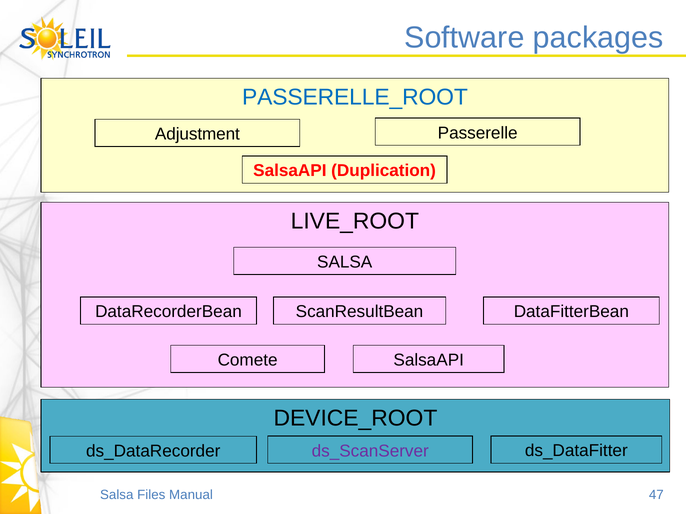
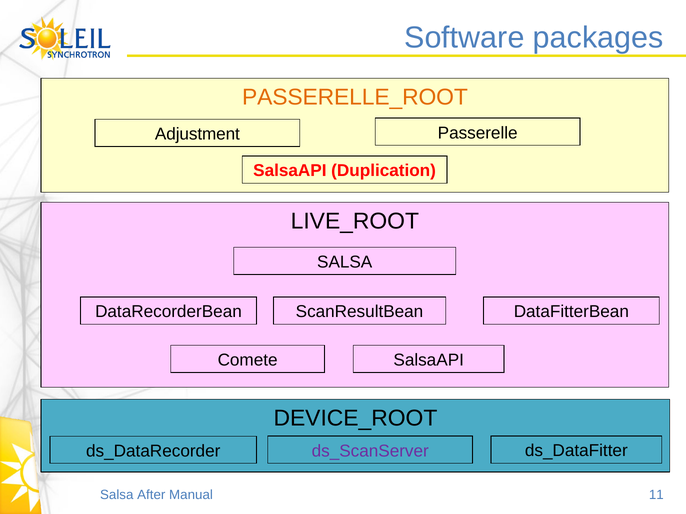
PASSERELLE_ROOT colour: blue -> orange (355, 97)
Files: Files -> After (151, 495)
47: 47 -> 11 (656, 495)
